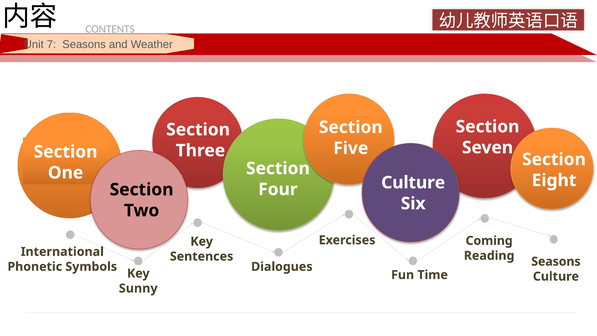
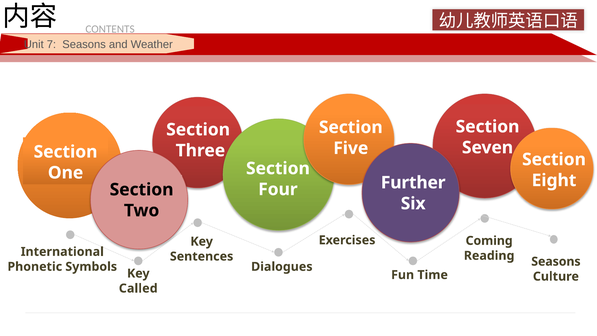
Culture: Culture -> Further (413, 183)
Sunny: Sunny -> Called (138, 288)
